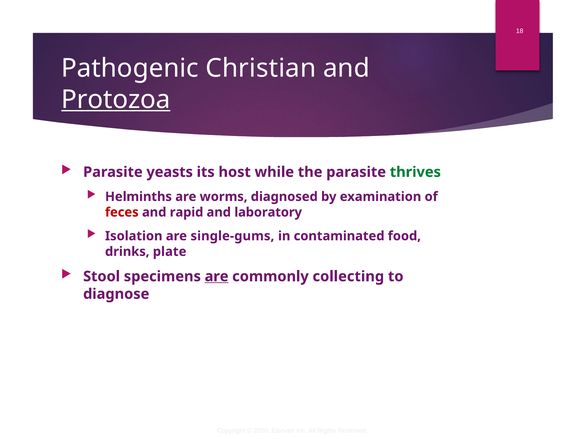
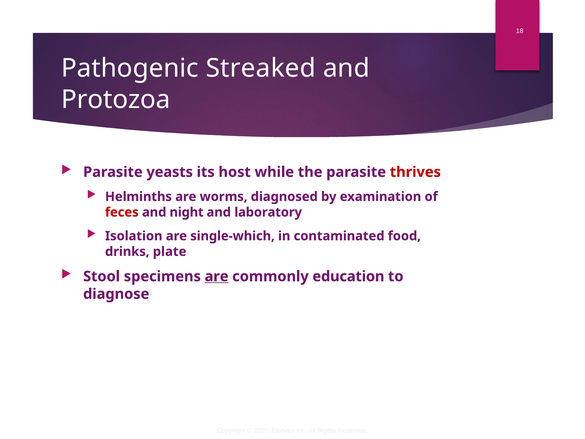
Christian: Christian -> Streaked (261, 68)
Protozoa underline: present -> none (116, 99)
thrives colour: green -> red (415, 172)
rapid: rapid -> night (187, 212)
single-gums: single-gums -> single-which (232, 236)
collecting: collecting -> education (348, 276)
